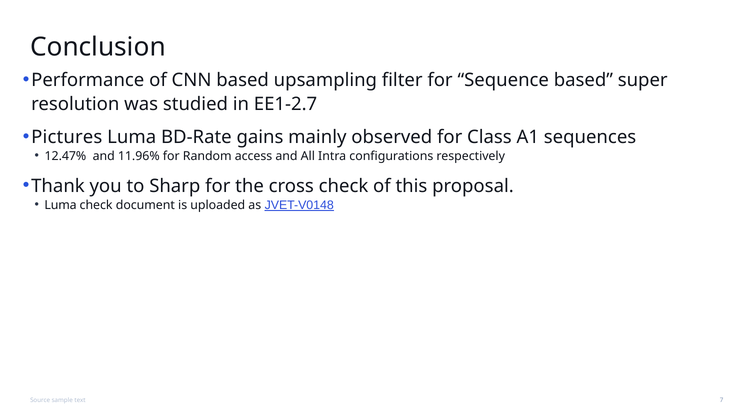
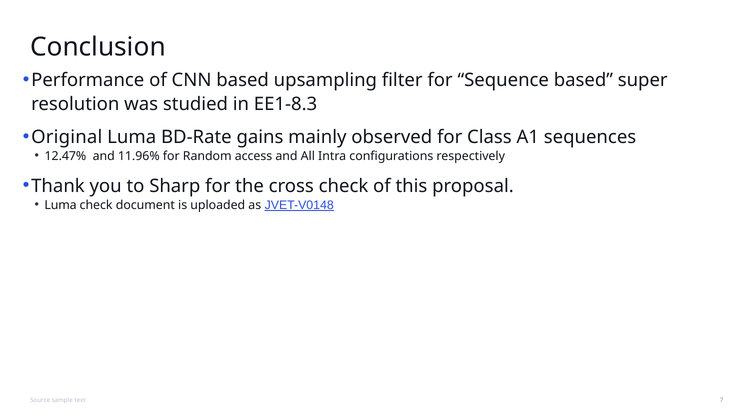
EE1-2.7: EE1-2.7 -> EE1-8.3 (286, 104)
Pictures: Pictures -> Original (67, 137)
